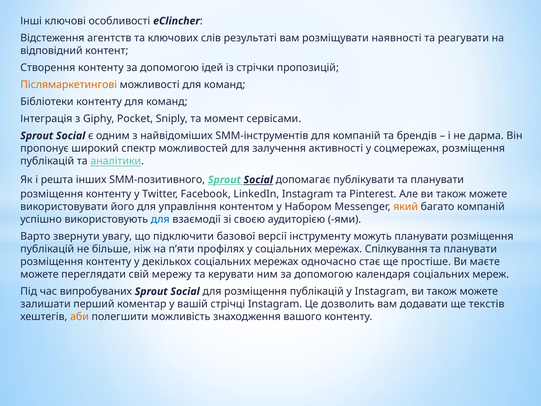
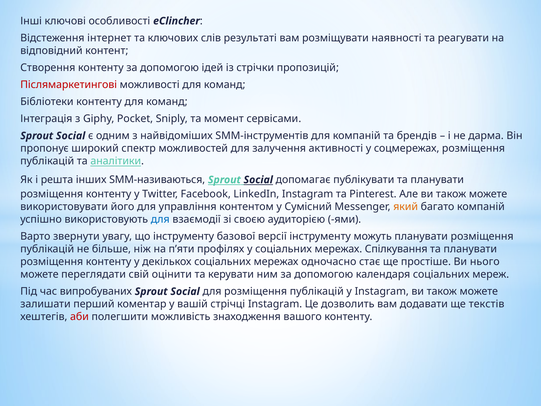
агентств: агентств -> інтернет (109, 38)
Післямаркетингові colour: orange -> red (69, 85)
SMM-позитивного: SMM-позитивного -> SMM-називаються (157, 180)
Набором: Набором -> Сумісний (308, 207)
що підключити: підключити -> інструменту (184, 236)
маєте: маєте -> нього (485, 262)
мережу: мережу -> оцінити (172, 274)
аби colour: orange -> red (79, 317)
